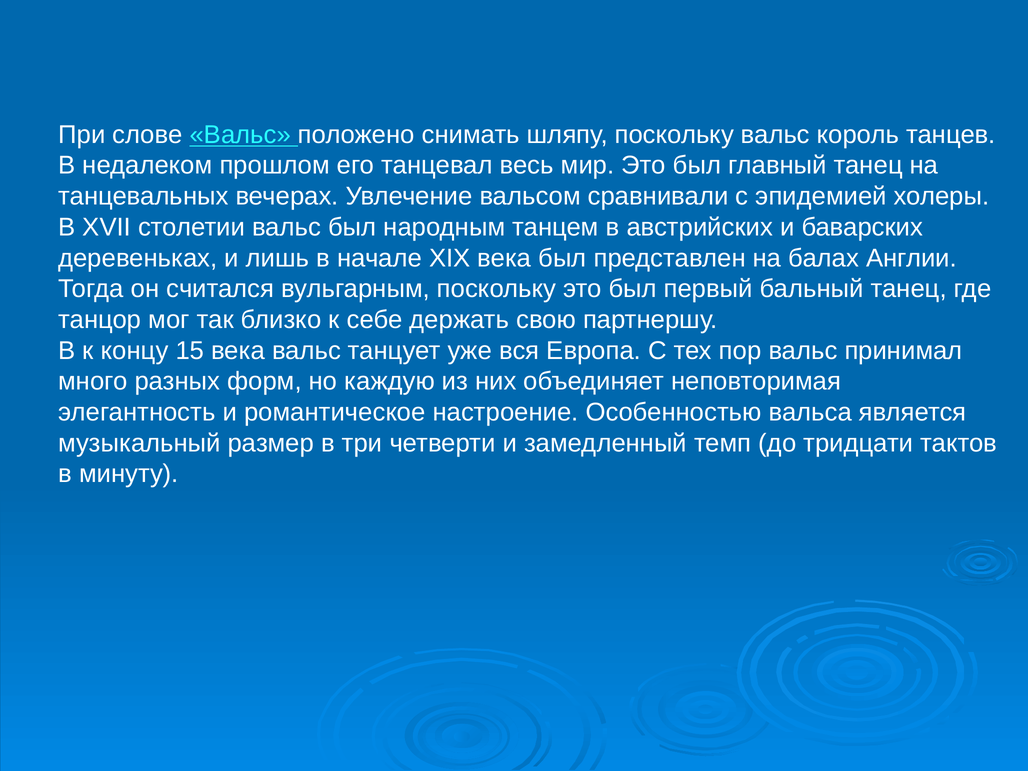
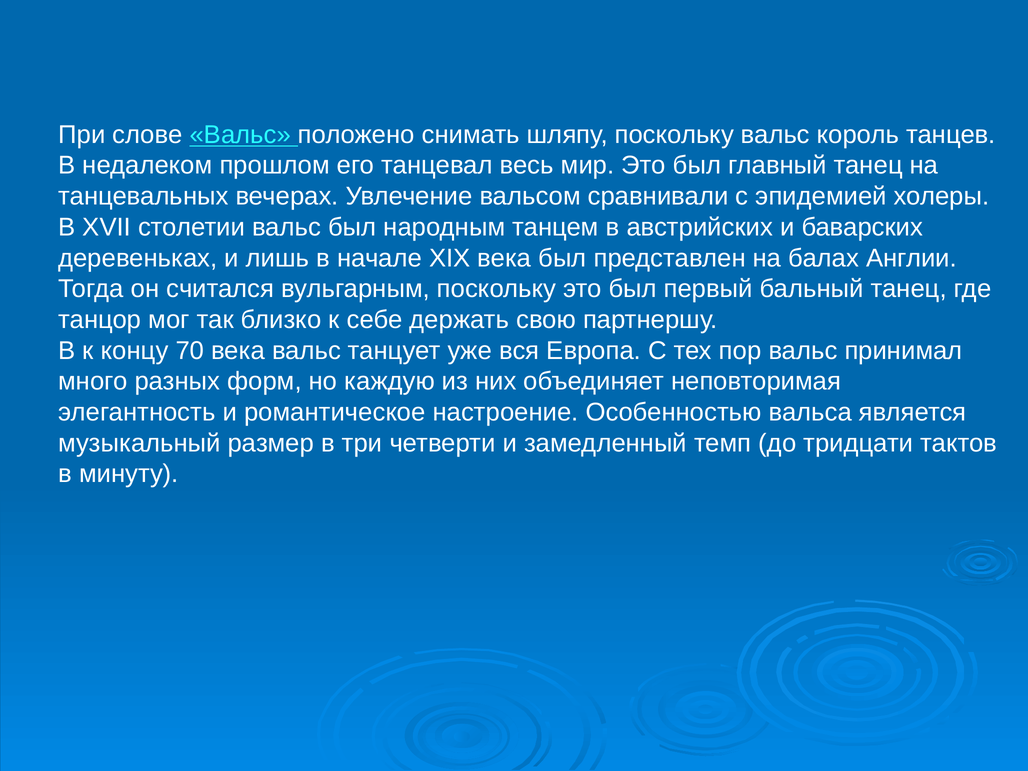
15: 15 -> 70 (190, 351)
